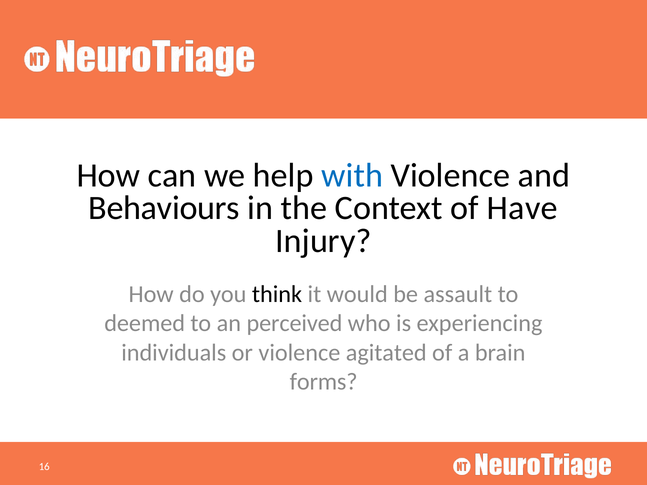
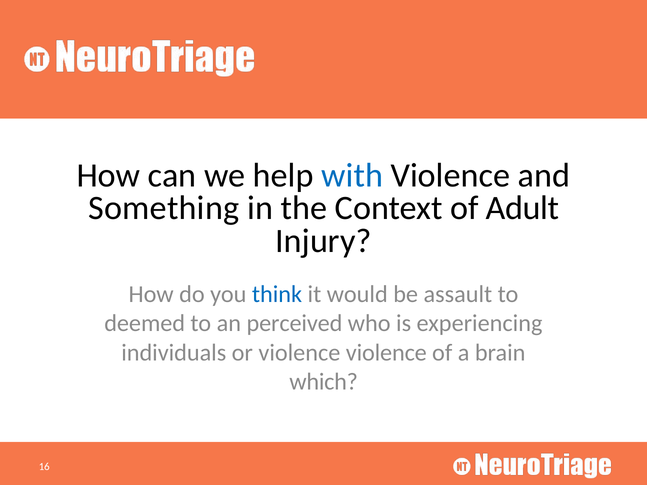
Behaviours: Behaviours -> Something (164, 208)
Have: Have -> Adult (523, 208)
think colour: black -> blue (277, 294)
violence agitated: agitated -> violence (386, 353)
forms: forms -> which (324, 382)
